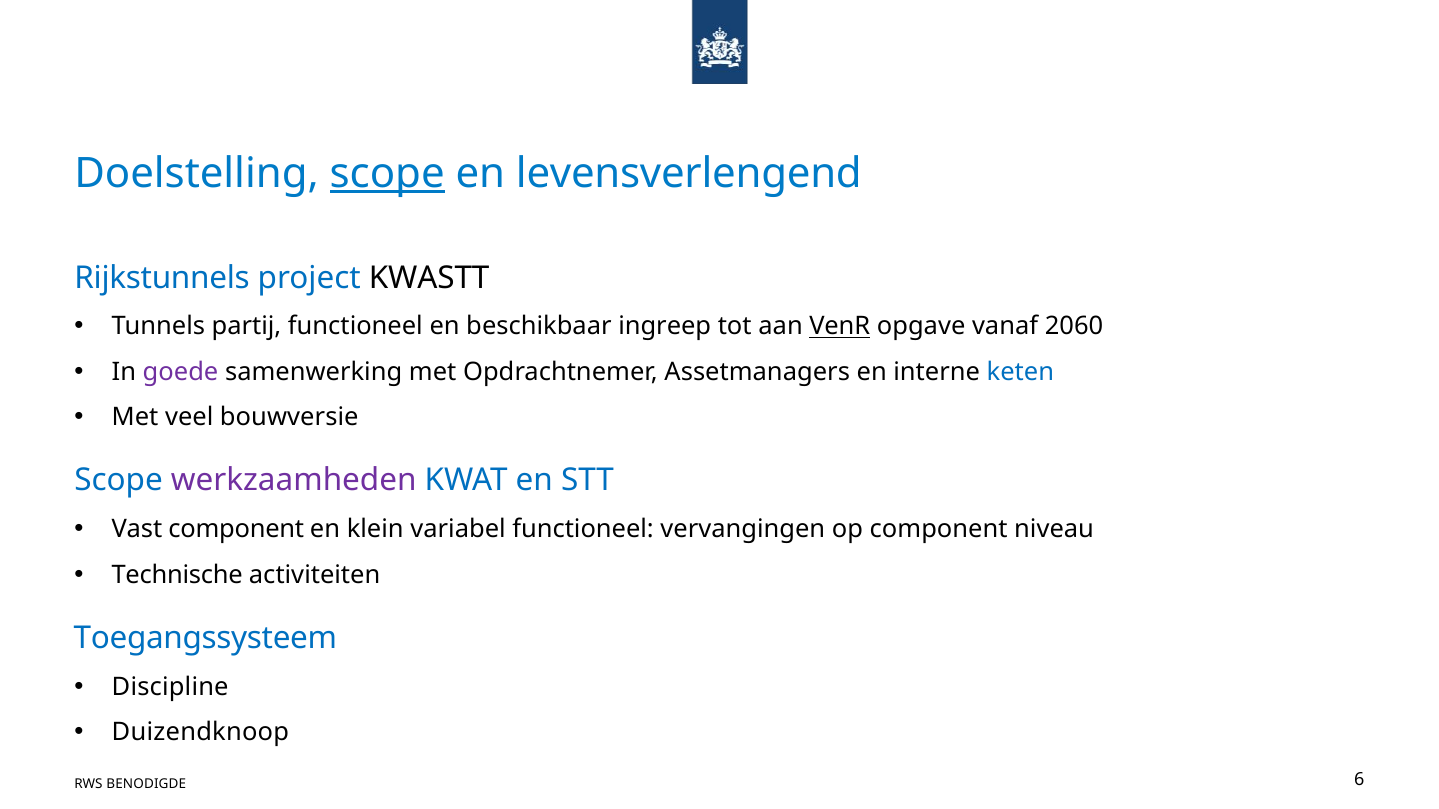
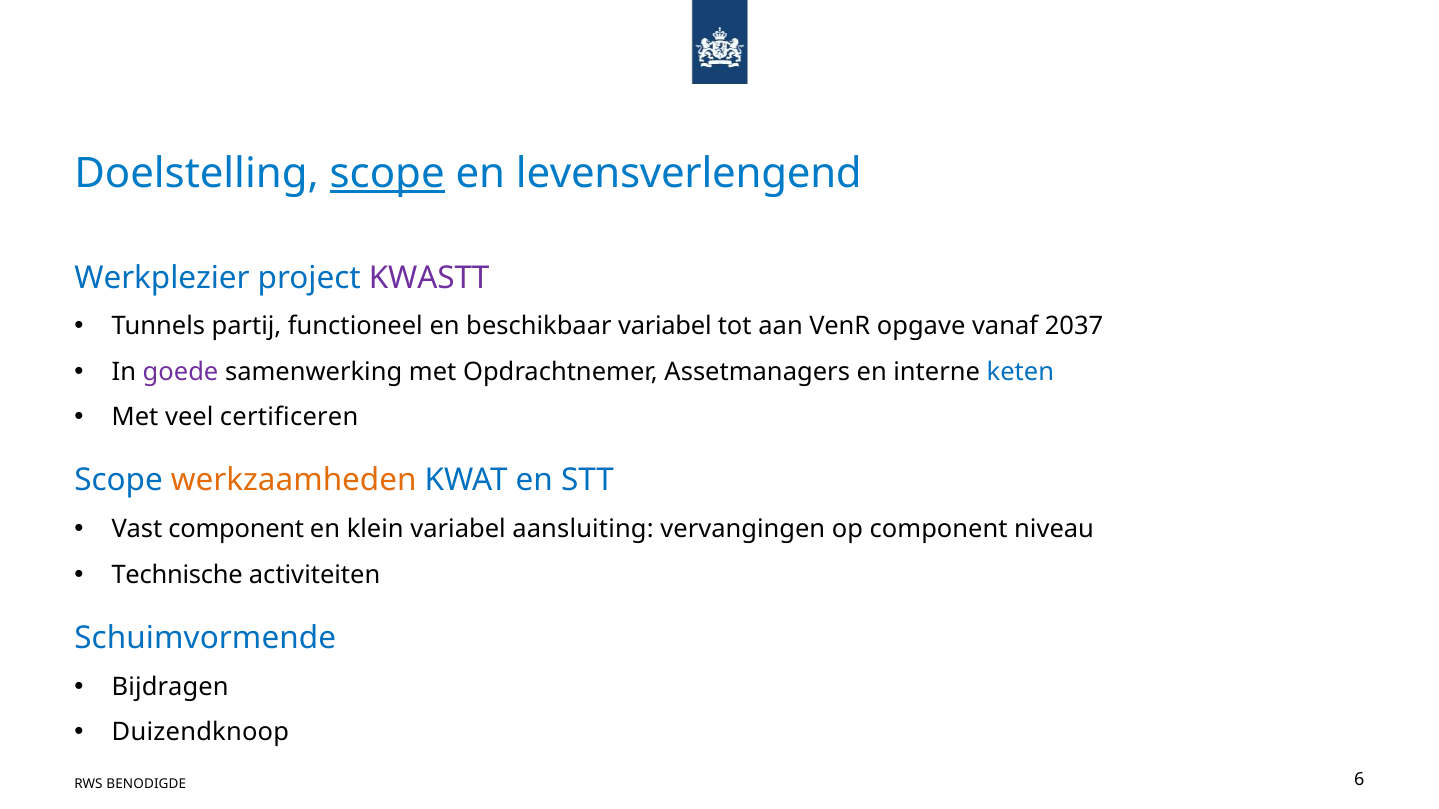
Rijkstunnels: Rijkstunnels -> Werkplezier (162, 278)
KWASTT colour: black -> purple (429, 278)
beschikbaar ingreep: ingreep -> variabel (665, 327)
VenR underline: present -> none (840, 327)
2060: 2060 -> 2037 (1074, 327)
bouwversie: bouwversie -> certificeren (289, 418)
werkzaamheden colour: purple -> orange (294, 481)
variabel functioneel: functioneel -> aansluiting (583, 530)
Toegangssysteem: Toegangssysteem -> Schuimvormende (205, 638)
Discipline: Discipline -> Bijdragen (170, 687)
